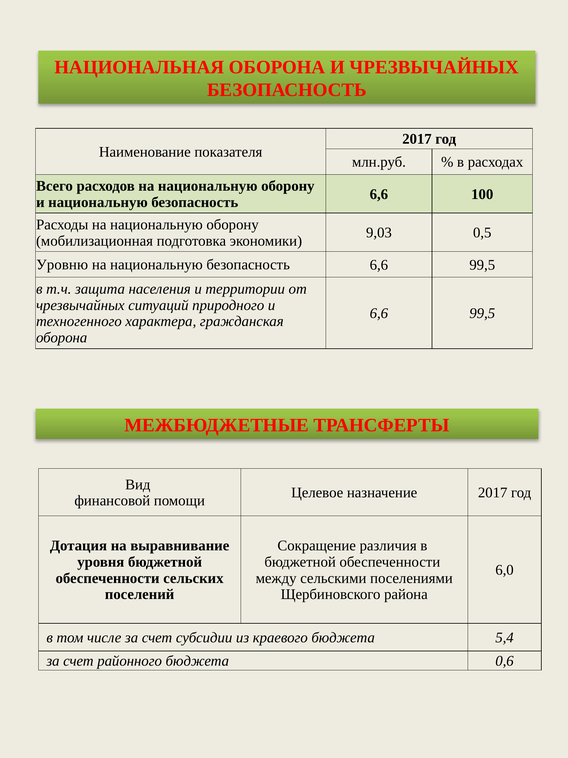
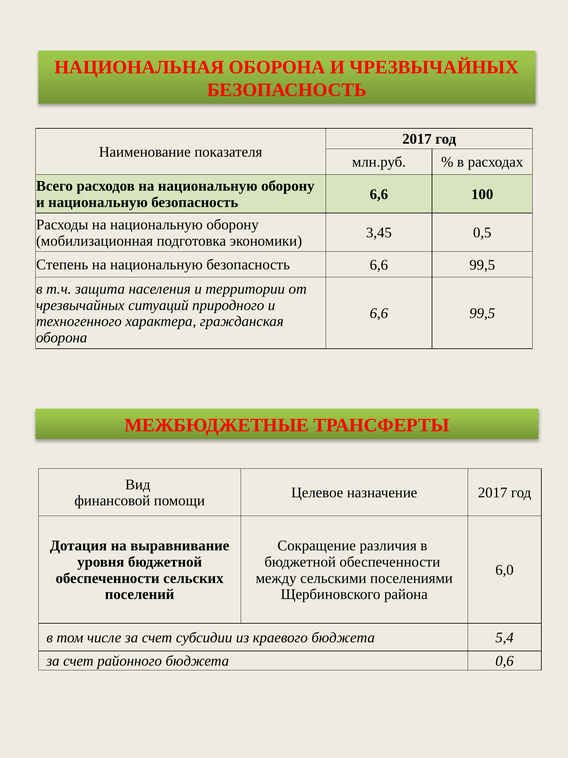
9,03: 9,03 -> 3,45 (379, 233)
Уровню: Уровню -> Степень (62, 265)
